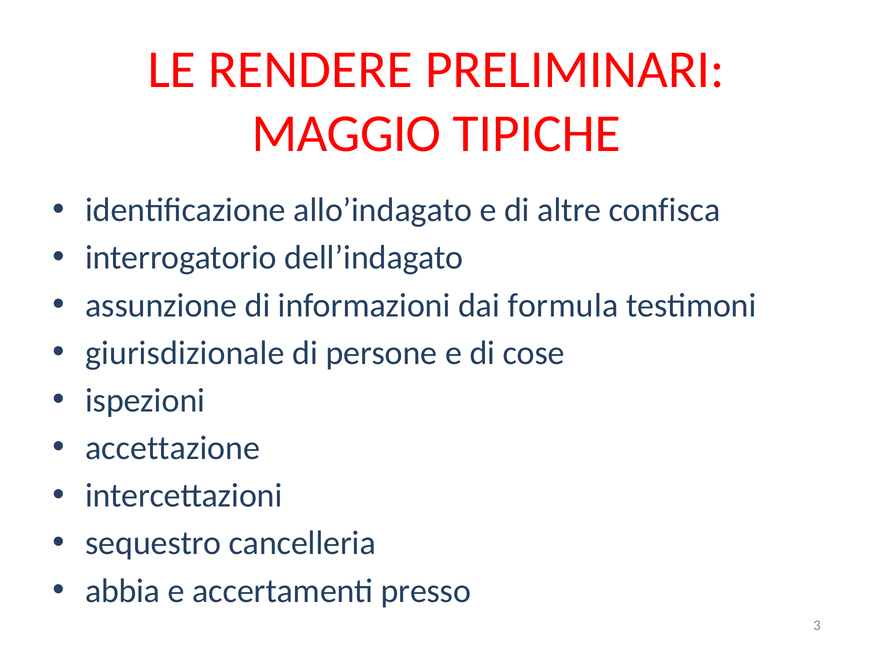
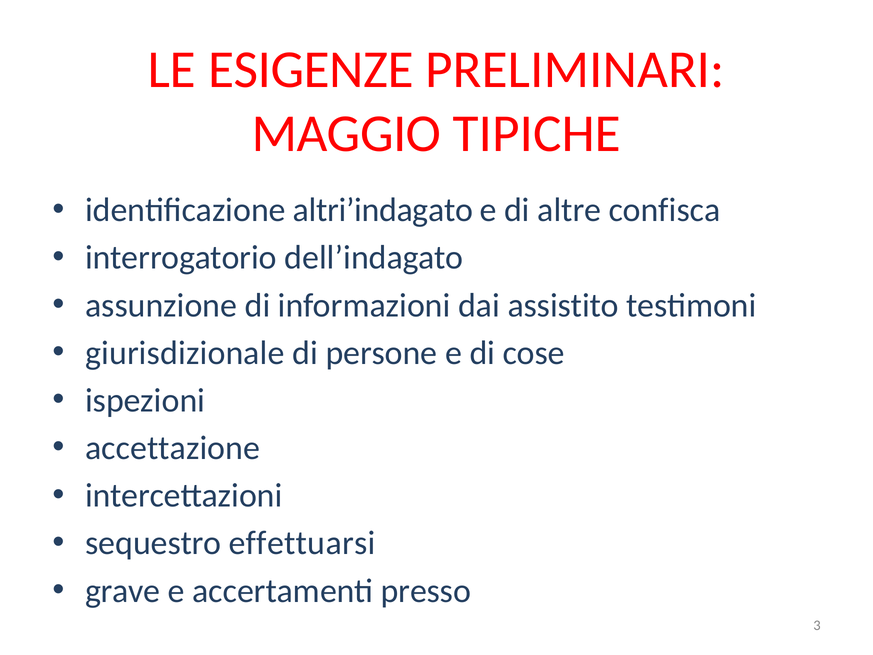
RENDERE: RENDERE -> ESIGENZE (311, 69)
allo’indagato: allo’indagato -> altri’indagato (383, 210)
formula: formula -> assistito (563, 305)
cancelleria: cancelleria -> effettuarsi (302, 543)
abbia: abbia -> grave (123, 591)
